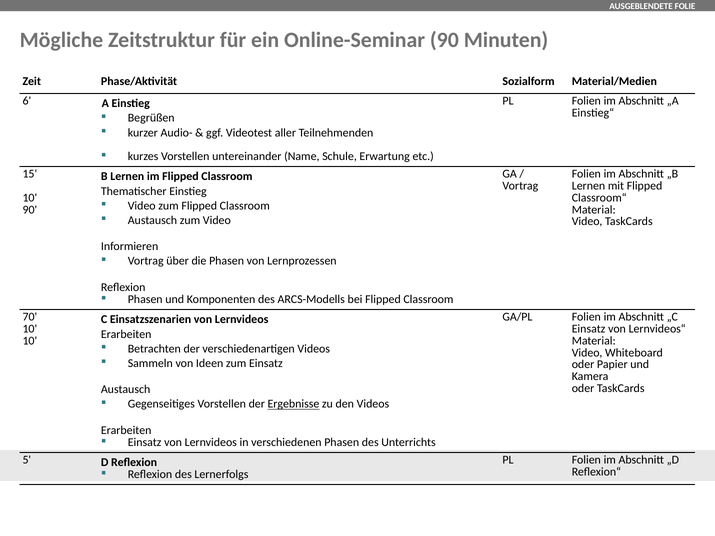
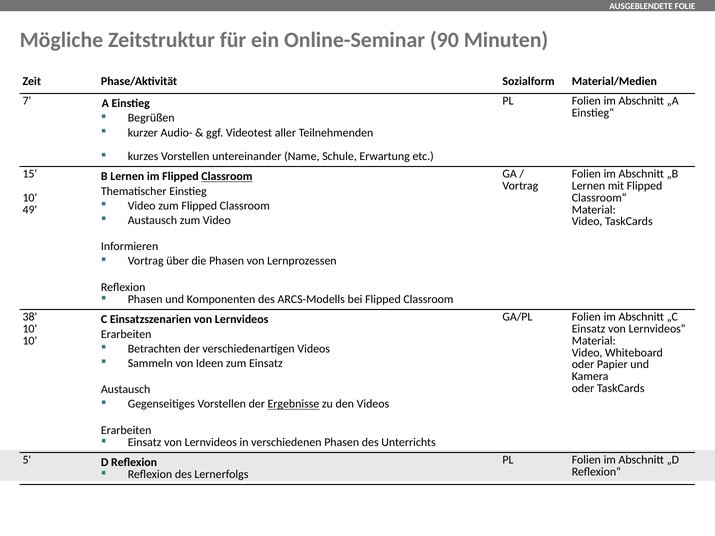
6: 6 -> 7 (27, 101)
Classroom underline: none -> present (227, 177)
90: 90 -> 49 (30, 210)
70: 70 -> 38 (30, 317)
